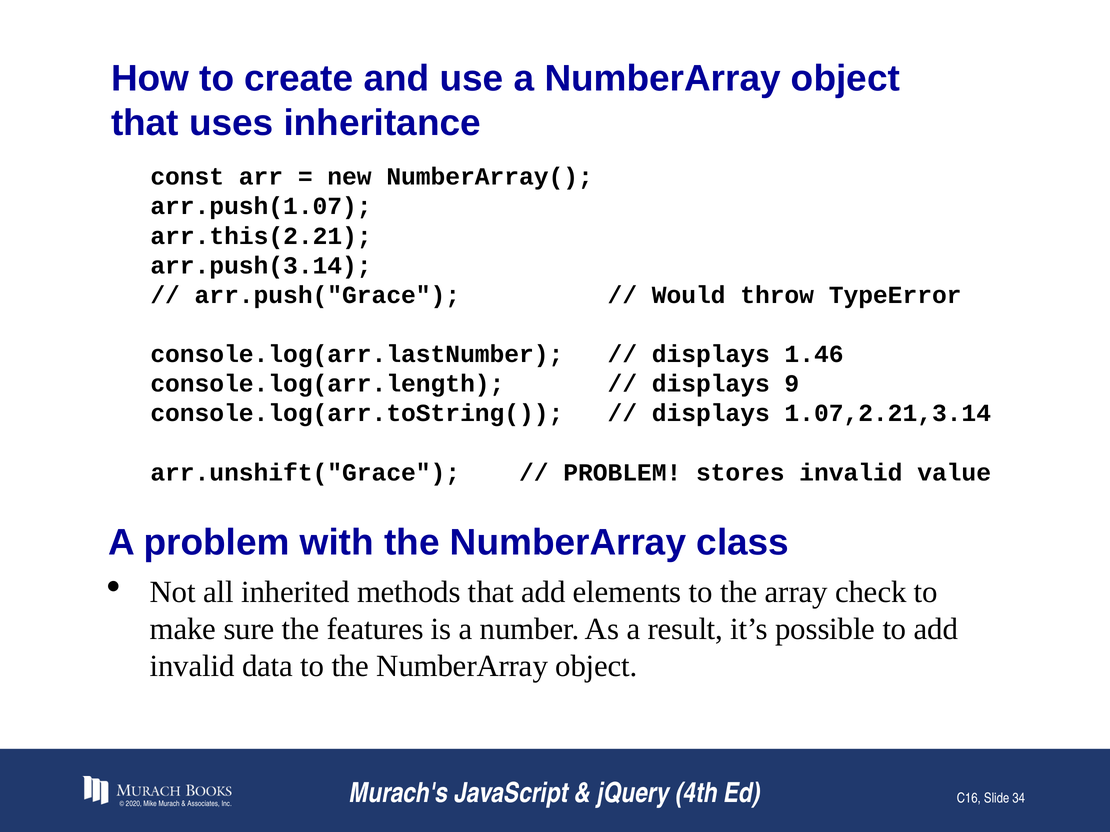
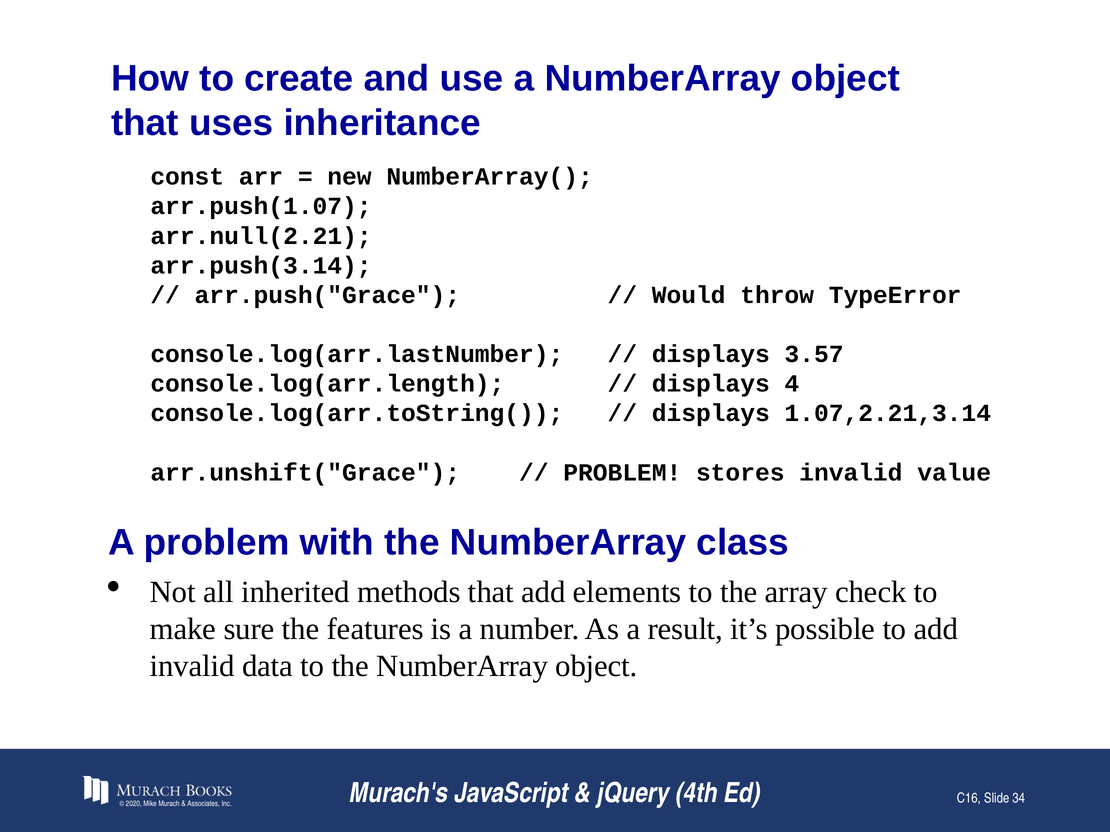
arr.this(2.21: arr.this(2.21 -> arr.null(2.21 (261, 236)
1.46: 1.46 -> 3.57 (814, 354)
9: 9 -> 4 (792, 384)
